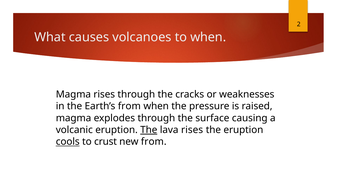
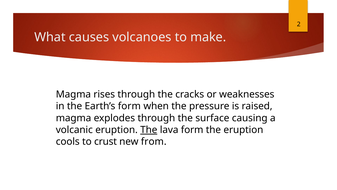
to when: when -> make (208, 37)
Earth’s from: from -> form (129, 106)
lava rises: rises -> form (192, 130)
cools underline: present -> none (68, 141)
